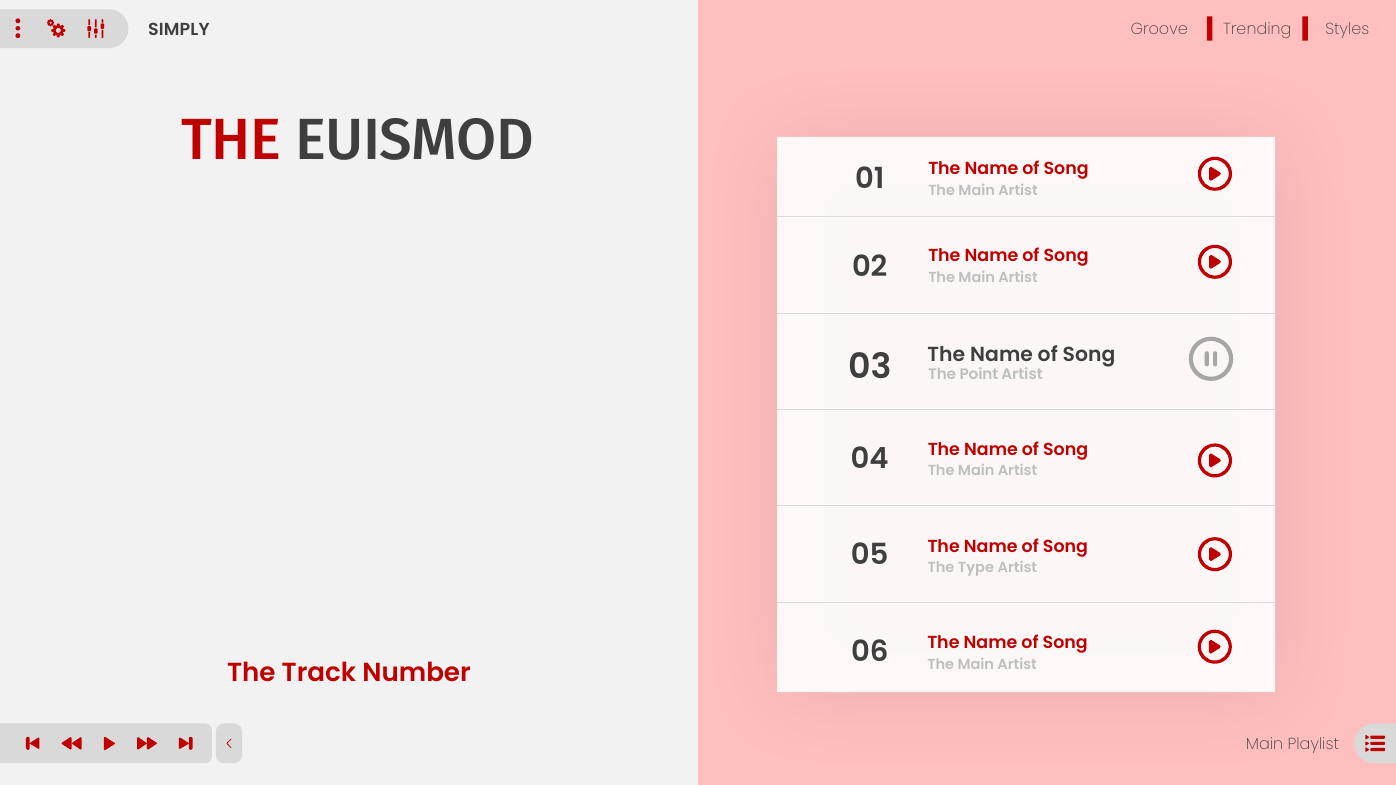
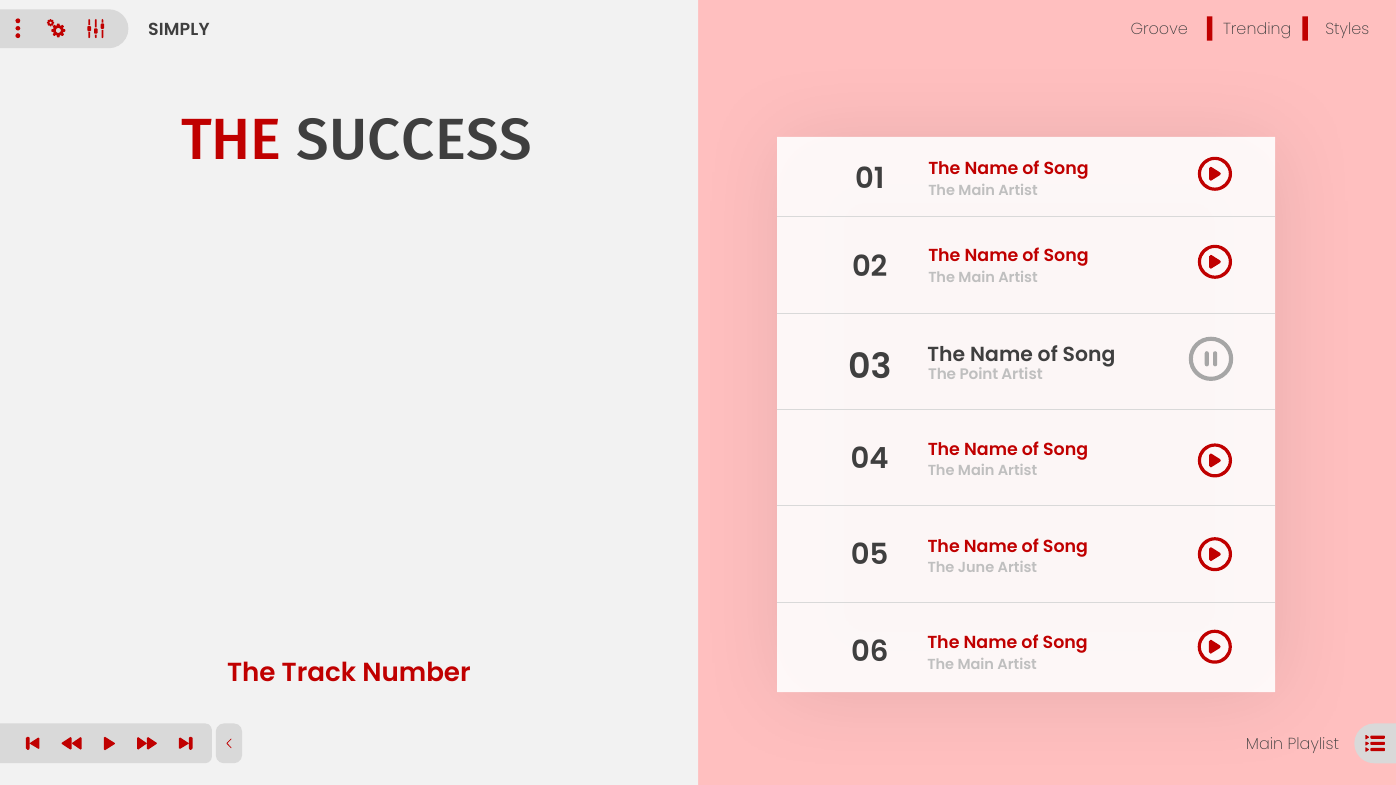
EUISMOD: EUISMOD -> SUCCESS (414, 141)
Type: Type -> June (976, 568)
